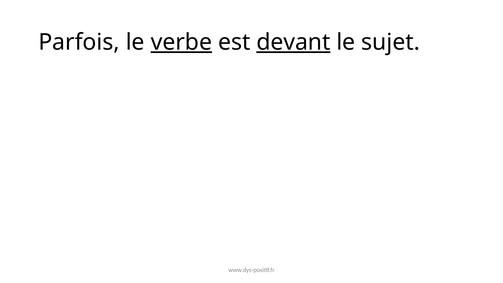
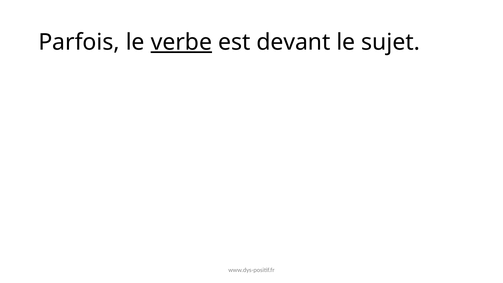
devant underline: present -> none (293, 42)
